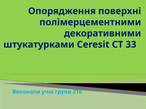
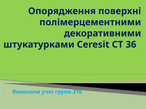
33: 33 -> 36 (131, 45)
